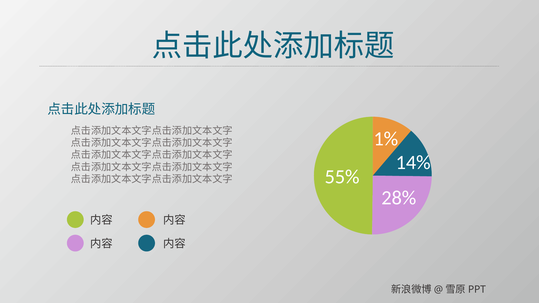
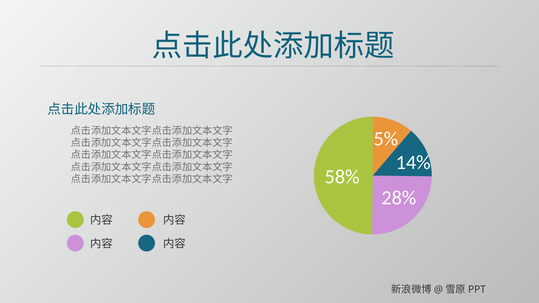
1%: 1% -> 5% (386, 139)
55%: 55% -> 58% (342, 177)
